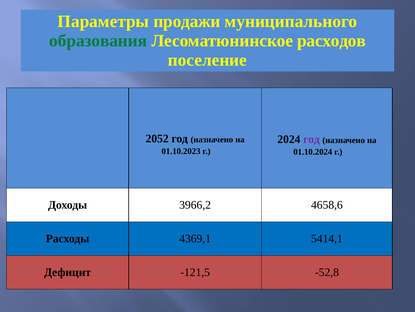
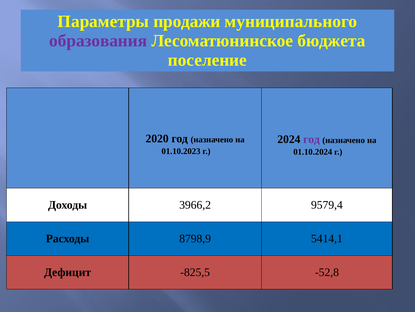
образования colour: green -> purple (98, 41)
расходов: расходов -> бюджета (331, 41)
2052: 2052 -> 2020 (157, 138)
4658,6: 4658,6 -> 9579,4 (327, 205)
4369,1: 4369,1 -> 8798,9 (195, 238)
-121,5: -121,5 -> -825,5 (195, 272)
